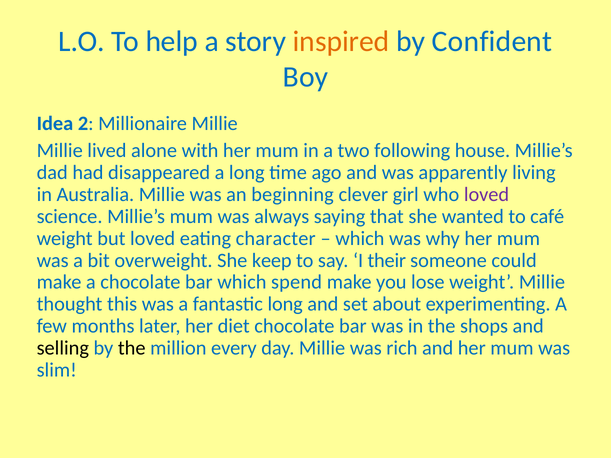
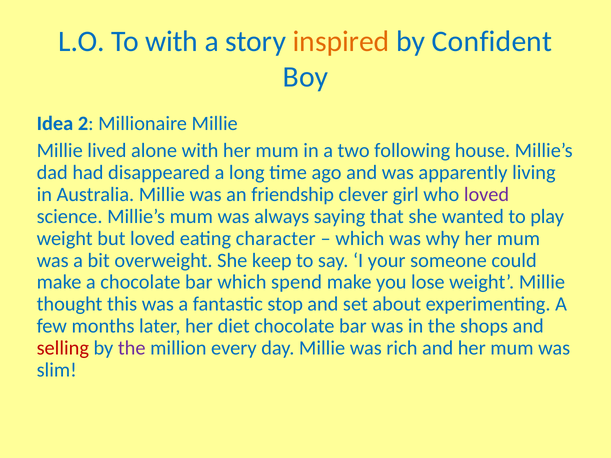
To help: help -> with (172, 41)
beginning: beginning -> friendship (293, 194)
café: café -> play (547, 216)
their: their -> your (387, 260)
fantastic long: long -> stop (285, 304)
selling colour: black -> red (63, 348)
the colour: black -> purple (132, 348)
